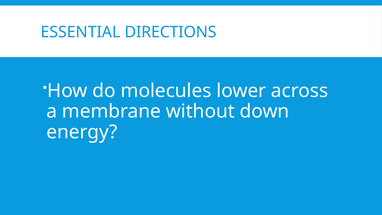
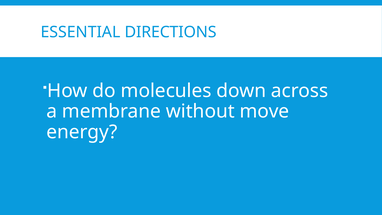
lower: lower -> down (241, 91)
down: down -> move (264, 111)
